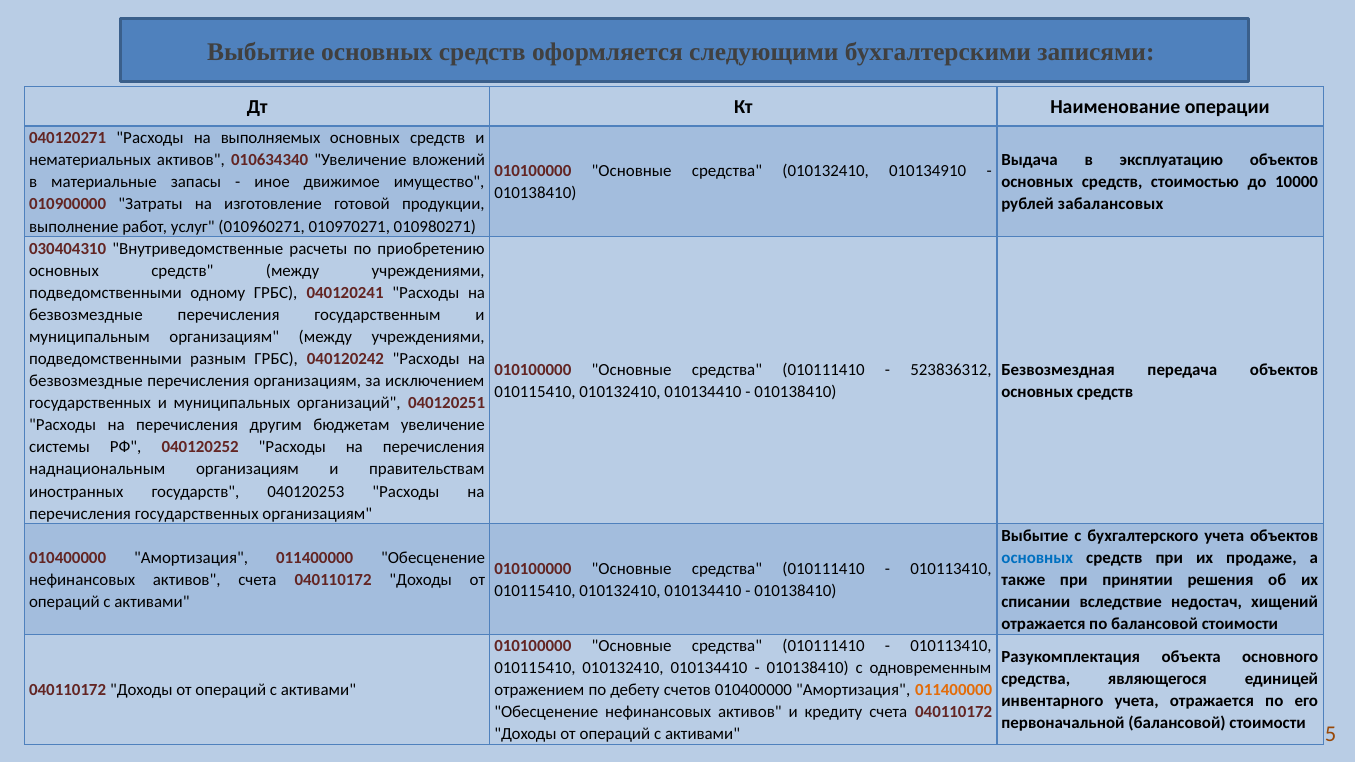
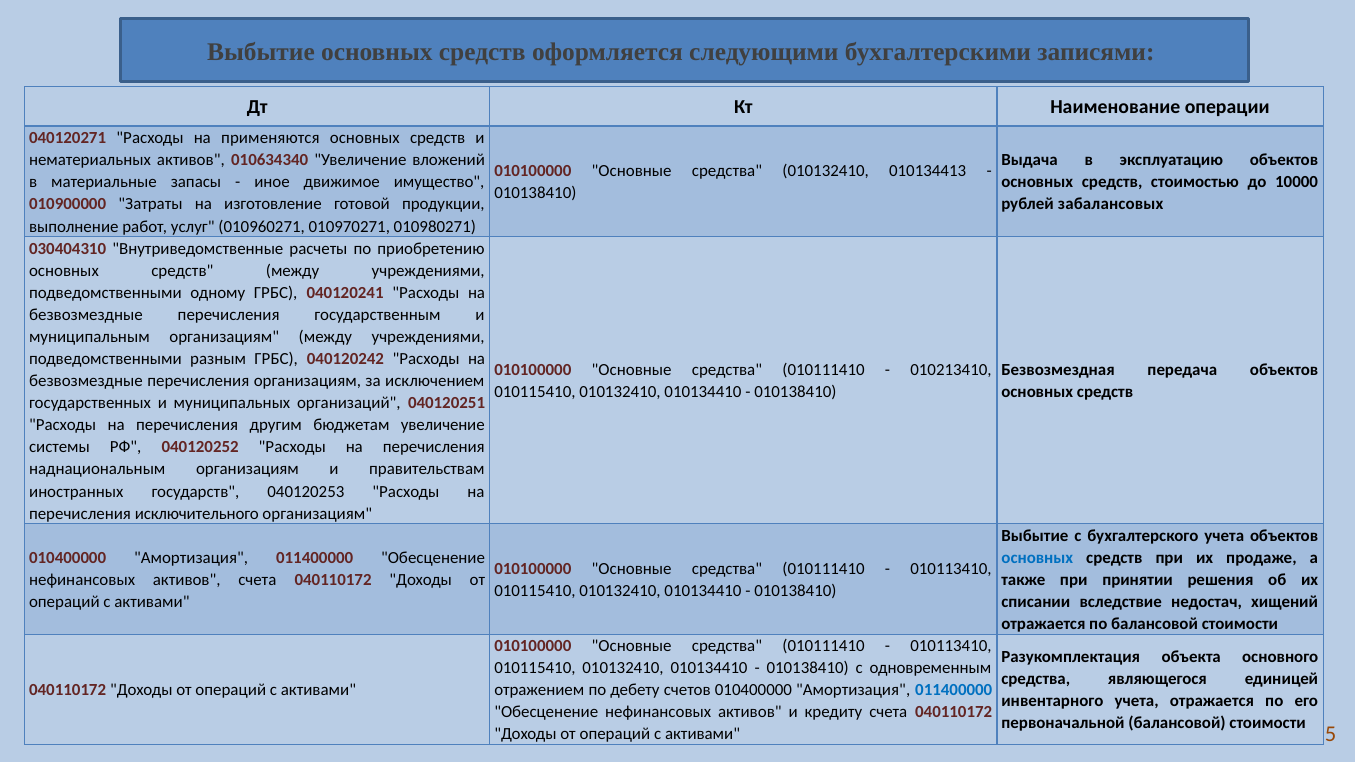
выполняемых: выполняемых -> применяются (270, 138)
010134910: 010134910 -> 010134413 (928, 171)
523836312: 523836312 -> 010213410 (951, 370)
перечисления государственных: государственных -> исключительного (197, 514)
011400000 colour: orange -> blue (954, 690)
